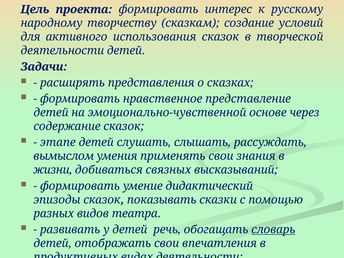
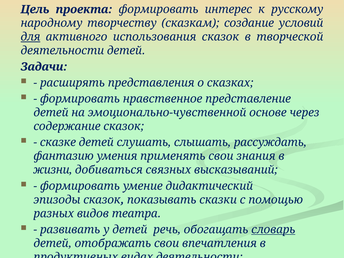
для underline: none -> present (30, 37)
этапе: этапе -> сказке (58, 142)
вымыслом: вымыслом -> фантазию (64, 156)
